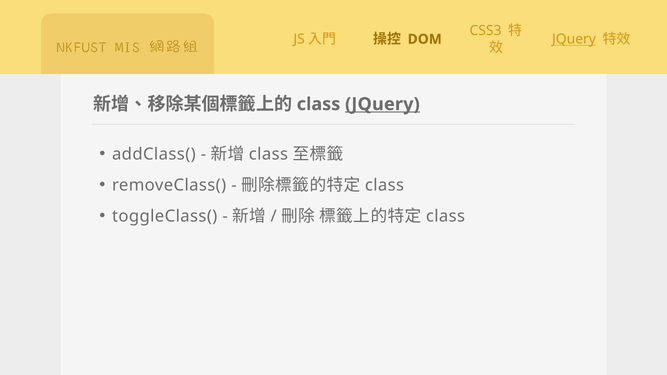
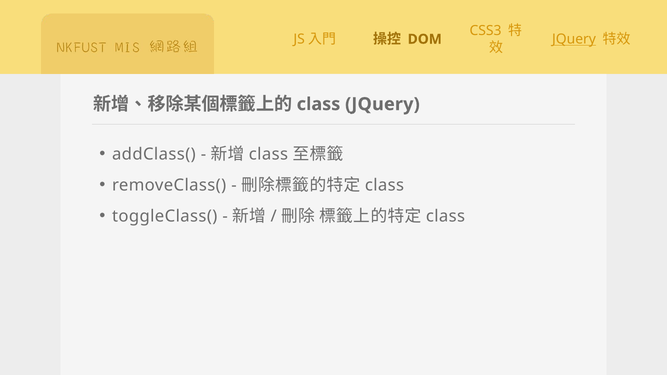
JQuery underline: present -> none (382, 104)
